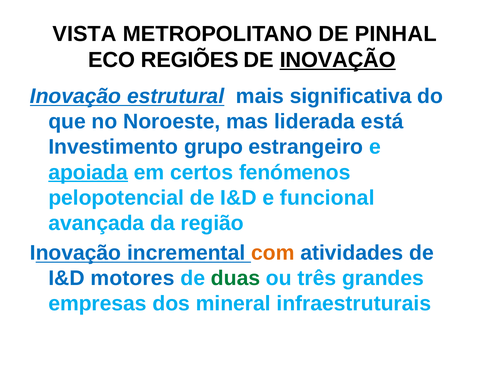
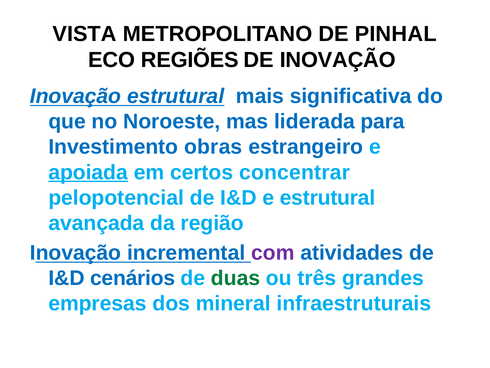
INOVAÇÃO underline: present -> none (338, 60)
está: está -> para (383, 121)
grupo: grupo -> obras (213, 147)
fenómenos: fenómenos -> concentrar (295, 172)
e funcional: funcional -> estrutural (327, 197)
com colour: orange -> purple (273, 252)
motores: motores -> cenários (133, 278)
